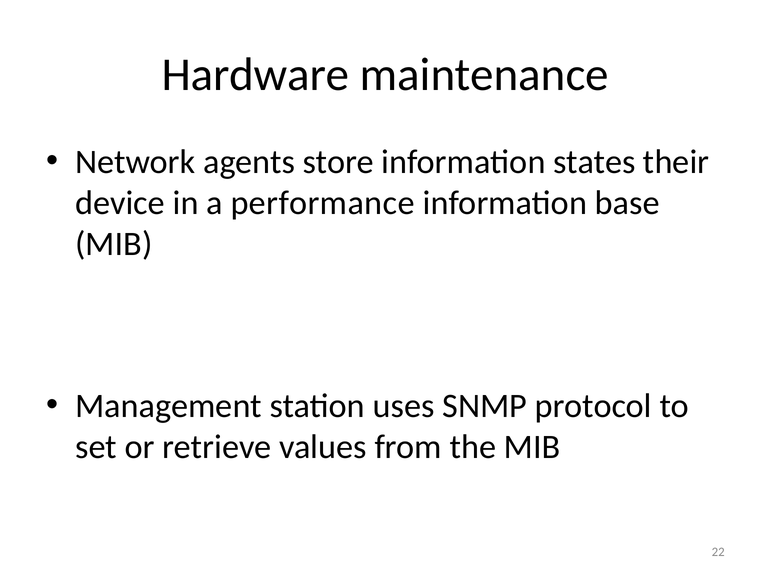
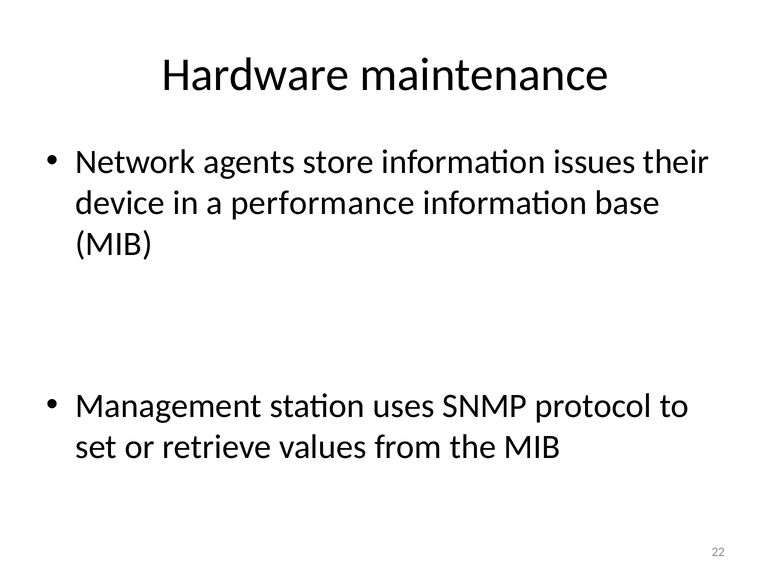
states: states -> issues (594, 162)
